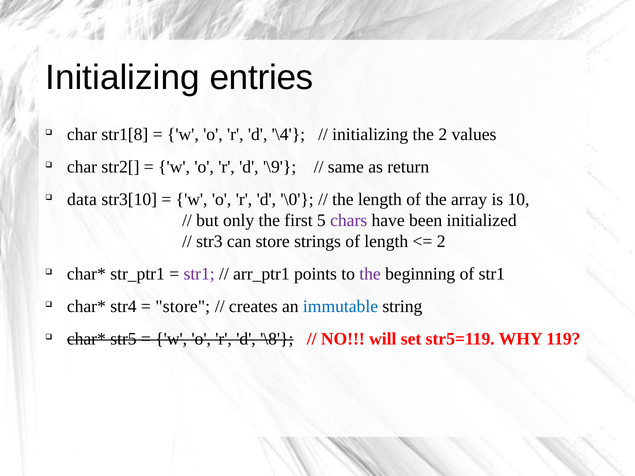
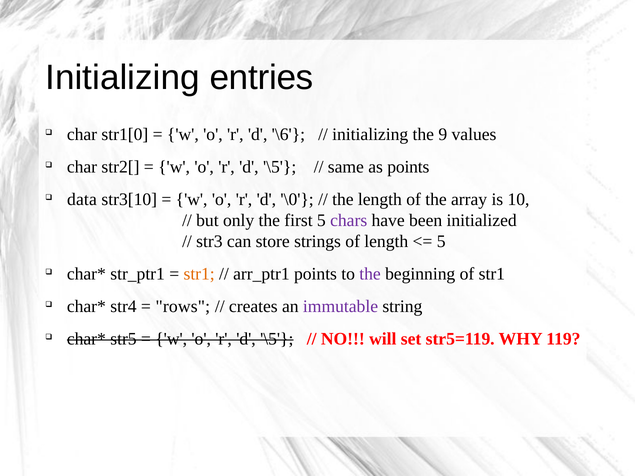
str1[8: str1[8 -> str1[0 (125, 135)
\4: \4 -> \6 (288, 135)
the 2: 2 -> 9 (443, 135)
\9: \9 -> \5 (280, 167)
as return: return -> points (408, 167)
2: 2 -> 5 (441, 242)
str1 colour: purple -> orange (199, 274)
store: store -> rows (183, 307)
immutable colour: blue -> purple (341, 307)
\8: \8 -> \5 (277, 339)
